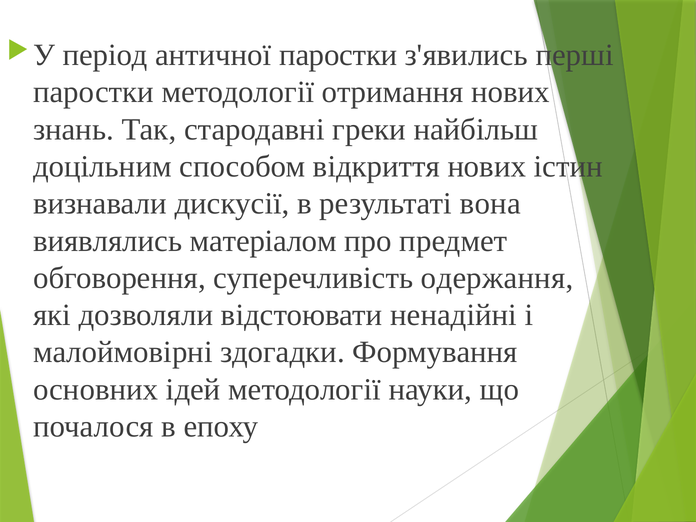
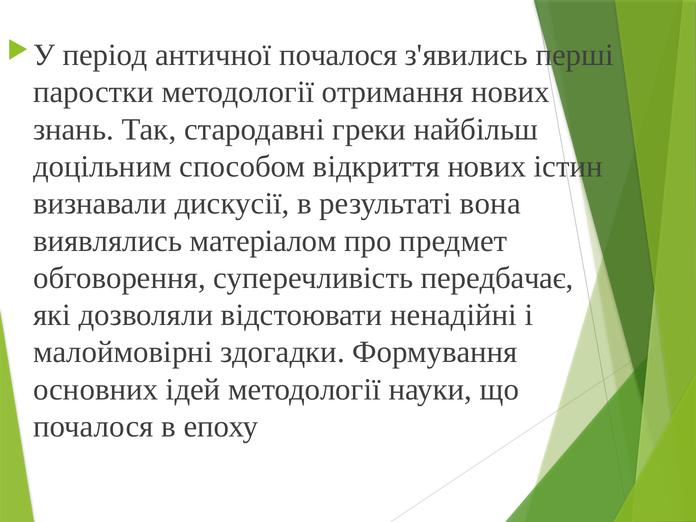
античної паростки: паростки -> почалося (338, 55)
одержання: одержання -> передбачає (497, 278)
